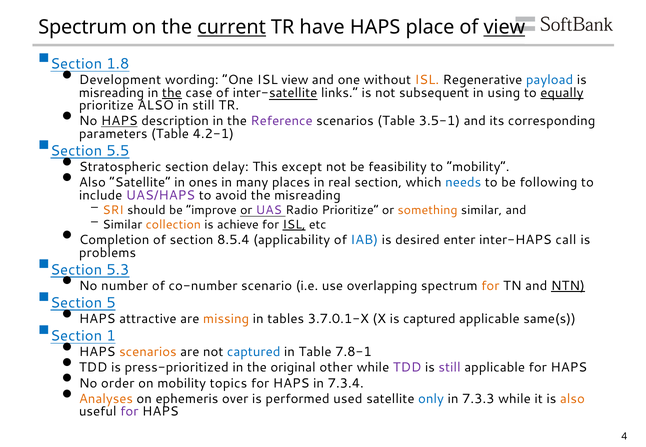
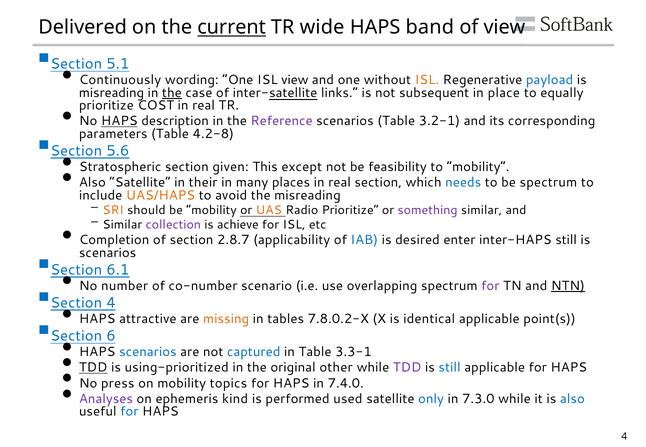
Spectrum: Spectrum -> Delivered (83, 27)
have: have -> wide (322, 27)
place: place -> band (430, 27)
view underline: present -> none (504, 27)
1.8: 1.8 -> 5.1 (118, 64)
Development: Development -> Continuously (120, 80)
using: using -> place (504, 93)
equally underline: present -> none (562, 93)
prioritize ALSO: ALSO -> COST (156, 105)
still: still -> real (204, 105)
3.5-1: 3.5-1 -> 3.2-1 (439, 121)
4.2-1: 4.2-1 -> 4.2-8 (213, 134)
5.5: 5.5 -> 5.6 (118, 151)
delay: delay -> given (231, 167)
ones: ones -> their (203, 183)
be following: following -> spectrum (548, 183)
UAS/HAPS colour: purple -> orange (161, 195)
be improve: improve -> mobility (211, 210)
UAS colour: purple -> orange (269, 210)
something colour: orange -> purple (428, 210)
collection colour: orange -> purple (173, 225)
ISL underline: present -> none (294, 225)
8.5.4: 8.5.4 -> 2.8.7 (233, 240)
inter-HAPS call: call -> still (566, 240)
problems: problems -> scenarios (108, 253)
5.3: 5.3 -> 6.1 (118, 270)
for colour: orange -> purple (490, 286)
Section 5: 5 -> 4 (111, 303)
3.7.0.1-X: 3.7.0.1-X -> 7.8.0.2-X (338, 319)
is captured: captured -> identical (429, 319)
same(s: same(s -> point(s (550, 319)
1: 1 -> 6 (111, 336)
scenarios colour: orange -> blue (148, 352)
7.8-1: 7.8-1 -> 3.3-1 (353, 352)
TDD underline: none -> present (93, 368)
press-prioritized: press-prioritized -> using-prioritized (177, 368)
still colour: purple -> blue (450, 368)
order: order -> press (118, 383)
7.3.4: 7.3.4 -> 7.4.0 (346, 383)
Analyses colour: orange -> purple (106, 399)
over: over -> kind (235, 399)
7.3.3: 7.3.3 -> 7.3.0 (478, 399)
also colour: orange -> blue (572, 399)
for colour: purple -> blue (129, 412)
